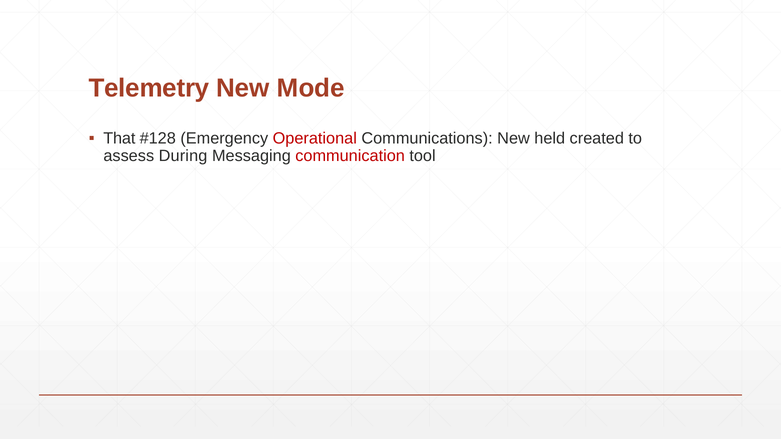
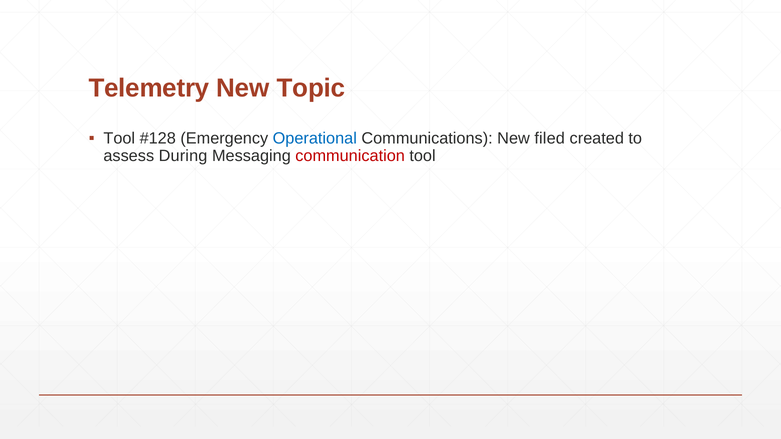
Mode: Mode -> Topic (311, 88)
That: That -> Tool (119, 139)
Operational colour: red -> blue (315, 139)
held: held -> filed (550, 139)
